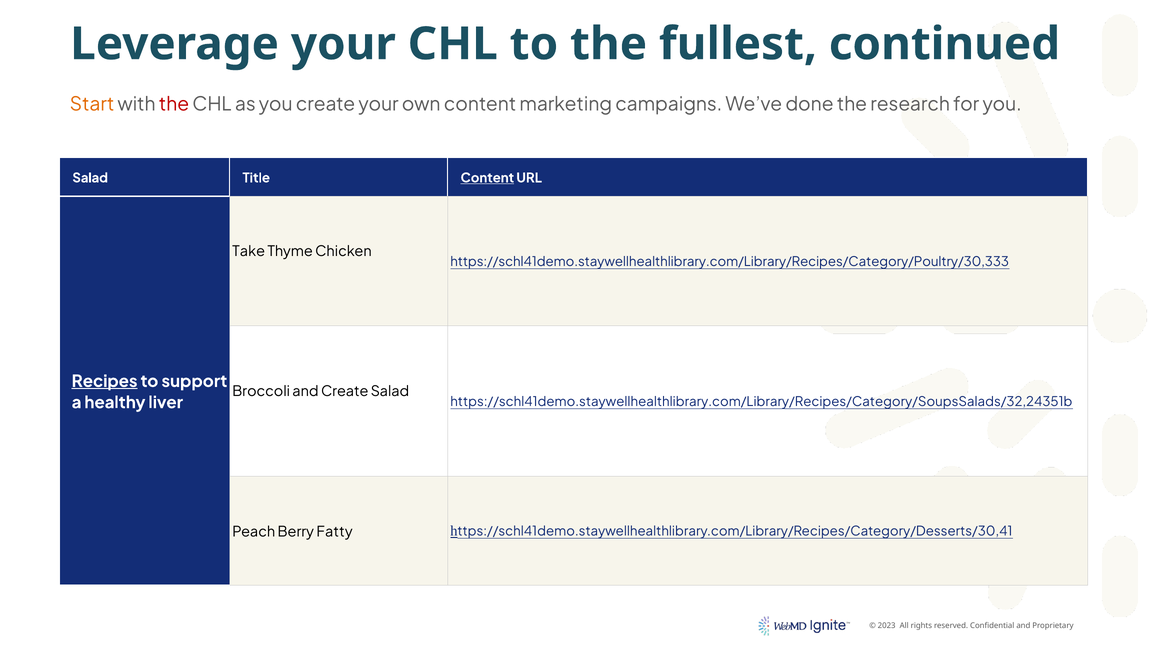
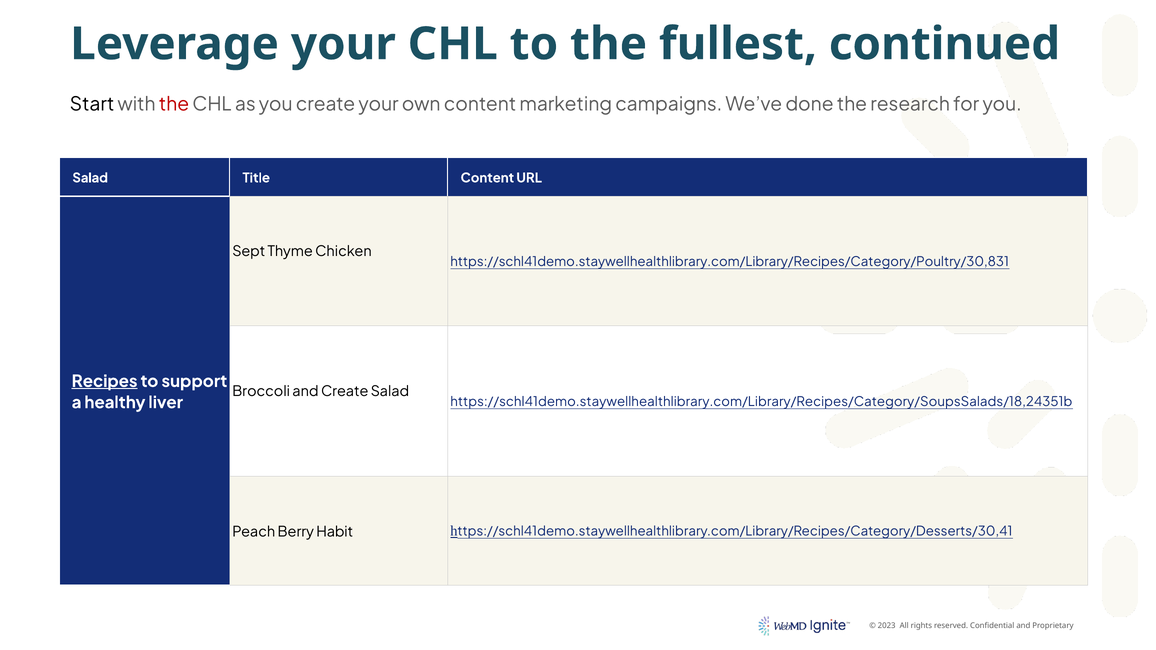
Start colour: orange -> black (92, 105)
Content underline: present -> none (487, 178)
Take: Take -> Sept (249, 252)
https://schl41demo.staywellhealthlibrary.com/Library/Recipes/Category/Poultry/30,333: https://schl41demo.staywellhealthlibrary.com/Library/Recipes/Category/Poultry/30,333 -> https://schl41demo.staywellhealthlibrary.com/Library/Recipes/Category/Poultry/30,831 (730, 262)
https://schl41demo.staywellhealthlibrary.com/Library/Recipes/Category/SoupsSalads/32,24351b: https://schl41demo.staywellhealthlibrary.com/Library/Recipes/Category/SoupsSalads/32,24351b -> https://schl41demo.staywellhealthlibrary.com/Library/Recipes/Category/SoupsSalads/18,24351b (761, 402)
Fatty: Fatty -> Habit (335, 532)
